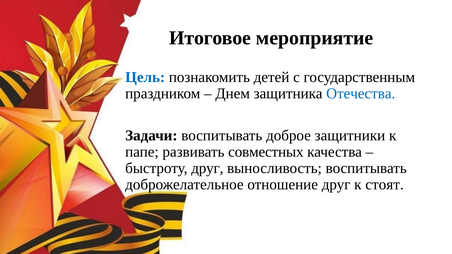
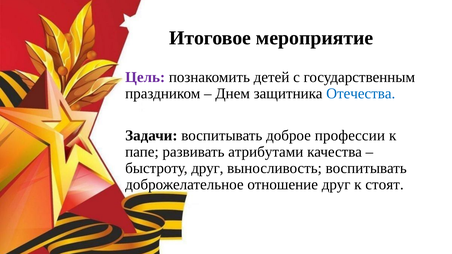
Цель colour: blue -> purple (145, 77)
защитники: защитники -> профессии (350, 136)
совместных: совместных -> атрибутами (266, 152)
